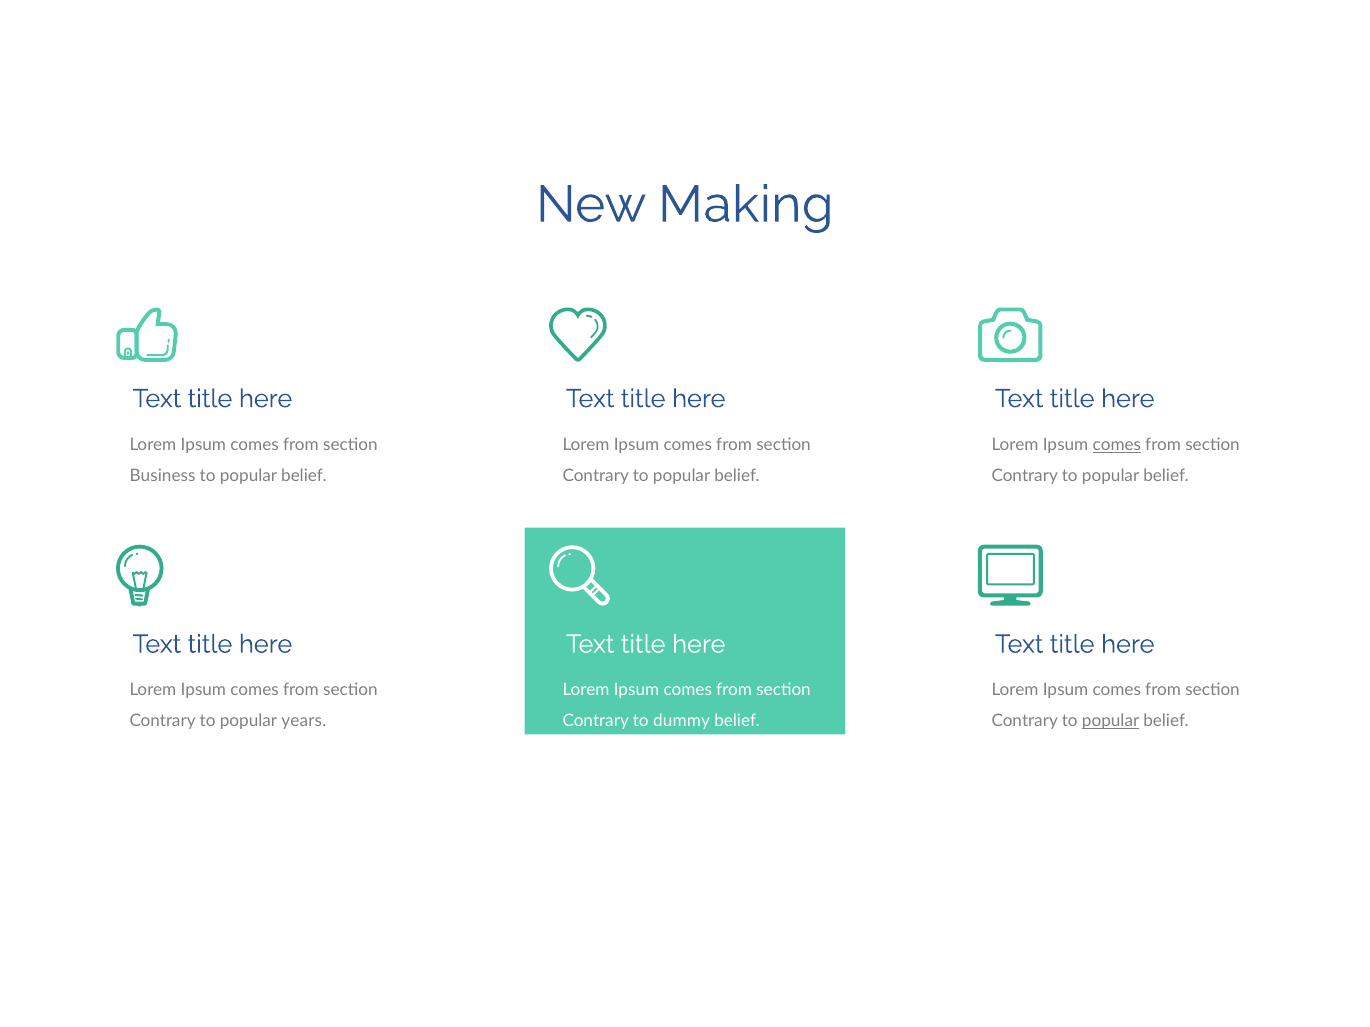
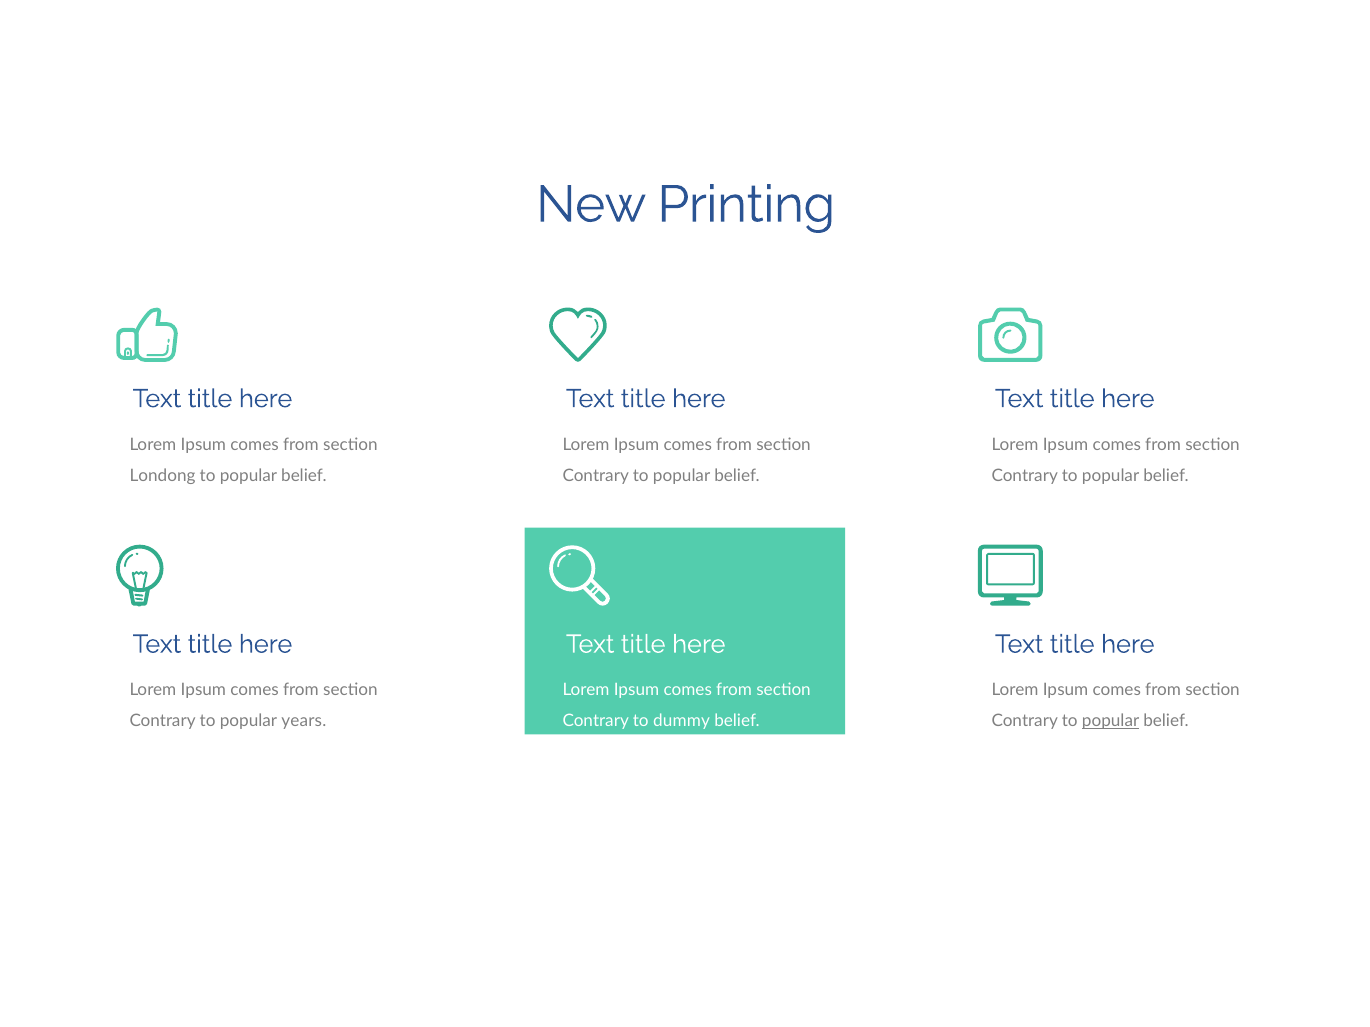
Making: Making -> Printing (746, 205)
comes underline: present -> none (1117, 445)
Business: Business -> Londong (163, 476)
